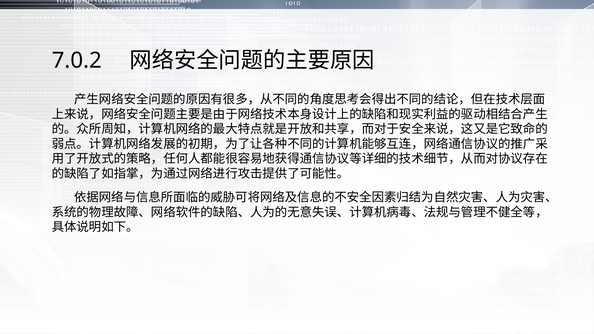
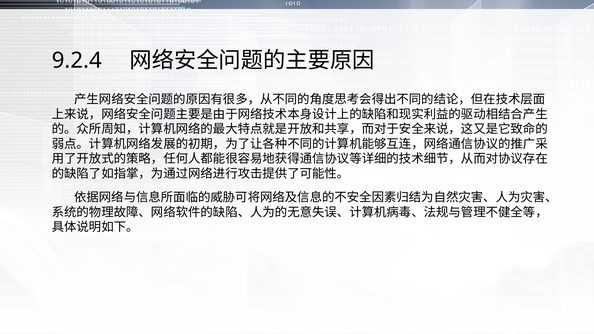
7.0.2: 7.0.2 -> 9.2.4 (77, 61)
